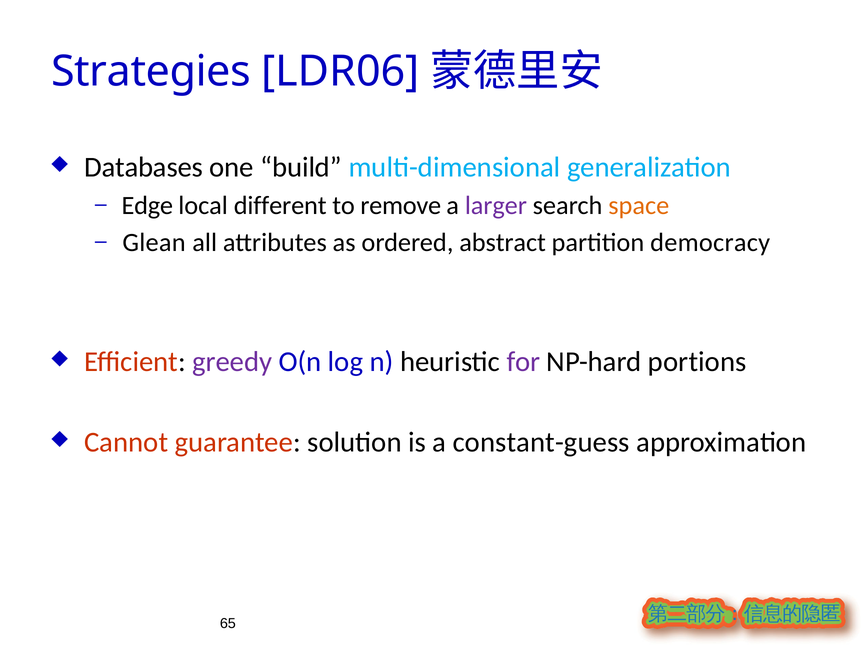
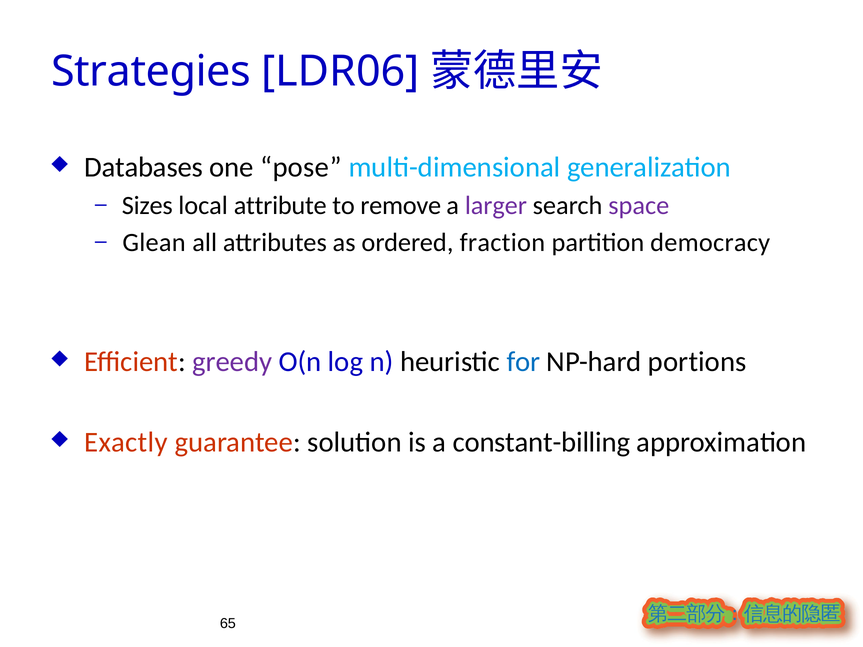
build: build -> pose (301, 167)
Edge: Edge -> Sizes (147, 206)
different: different -> attribute (280, 206)
space colour: orange -> purple (639, 206)
abstract: abstract -> fraction (502, 242)
for colour: purple -> blue (523, 362)
Cannot: Cannot -> Exactly (126, 443)
constant-guess: constant-guess -> constant-billing (541, 443)
